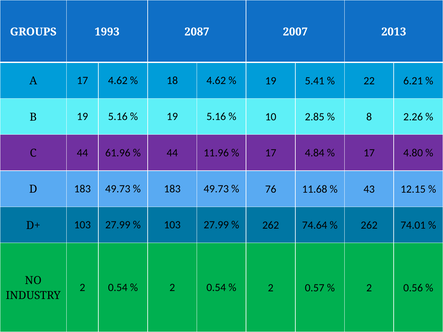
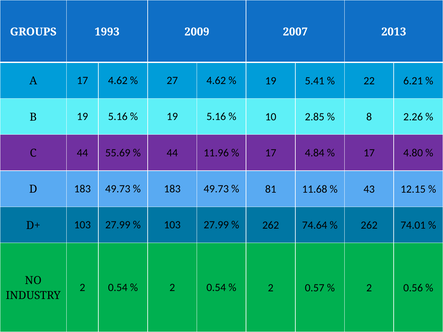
2087: 2087 -> 2009 (197, 32)
18: 18 -> 27 (172, 81)
61.96: 61.96 -> 55.69 (118, 153)
76: 76 -> 81 (271, 189)
